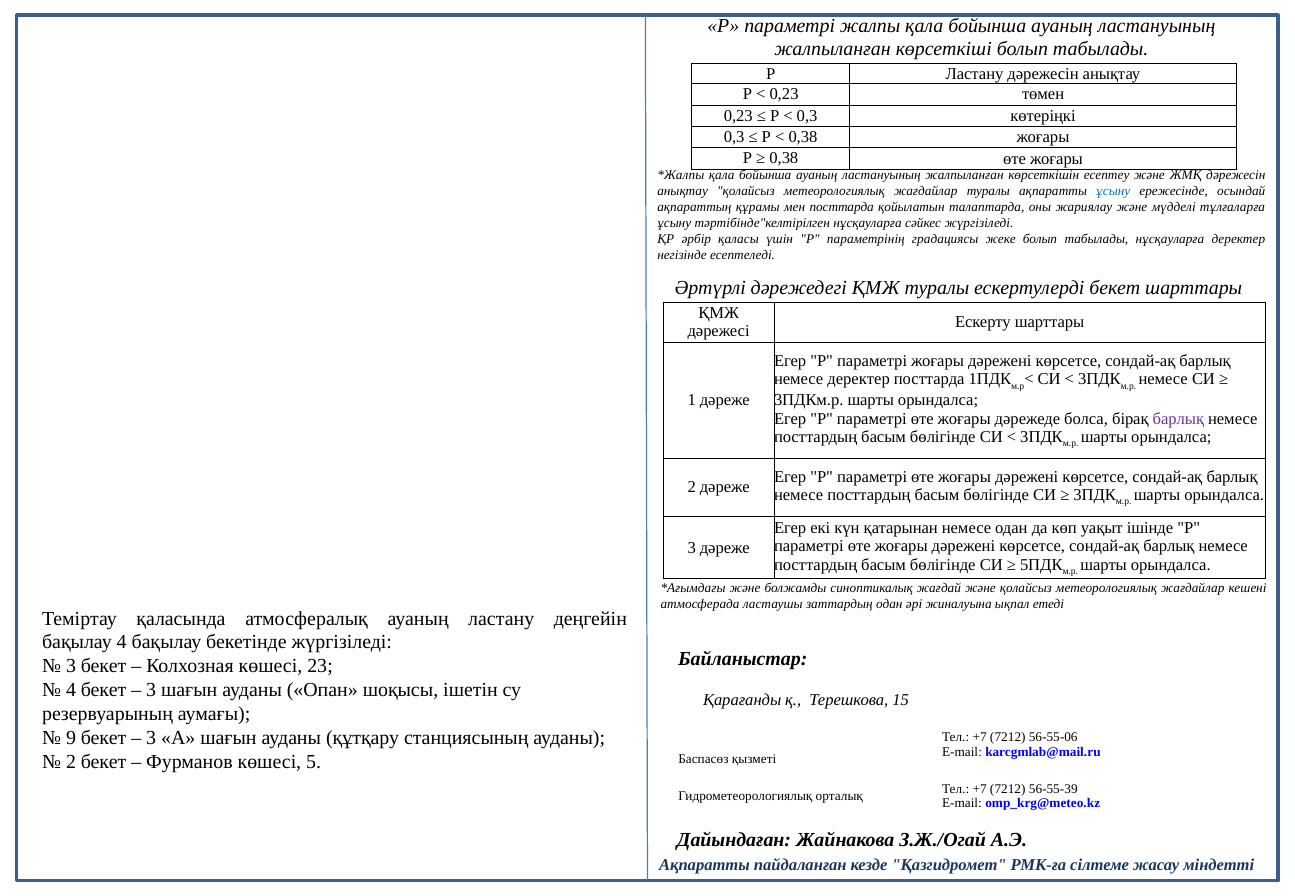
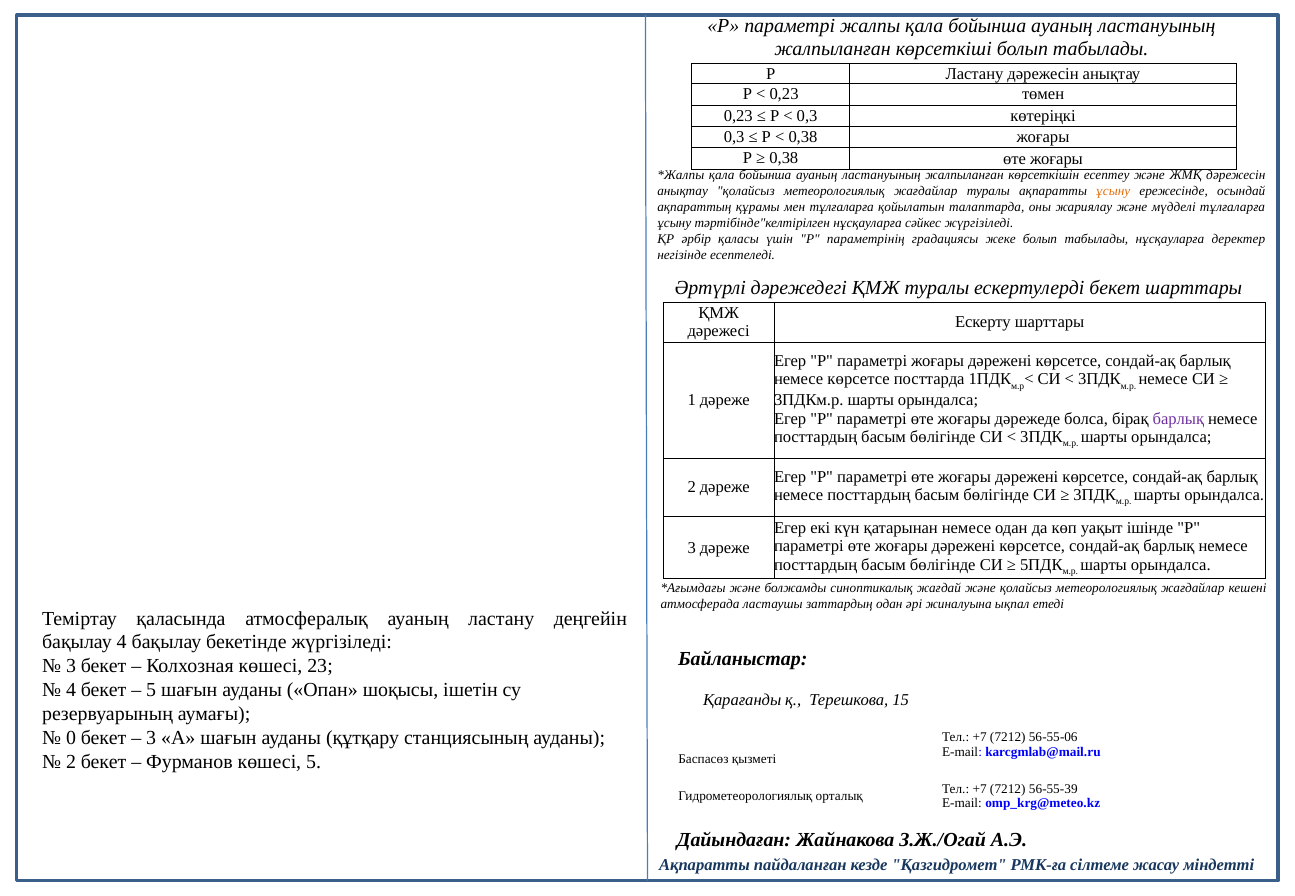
ұсыну colour: blue -> orange (1113, 191)
мен посттарда: посттарда -> тұлғаларға (842, 207)
немесе деректер: деректер -> көрсетсе (859, 380)
3: 3 -> 5 (151, 691)
9: 9 -> 0 (71, 738)
